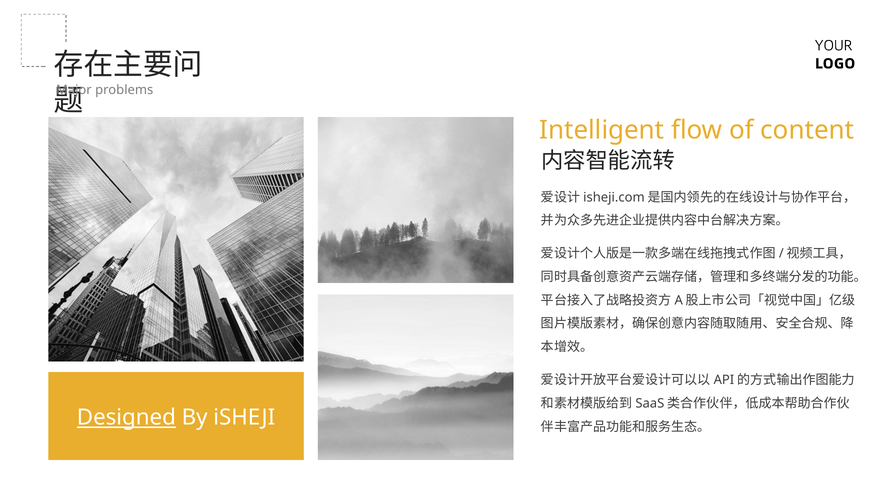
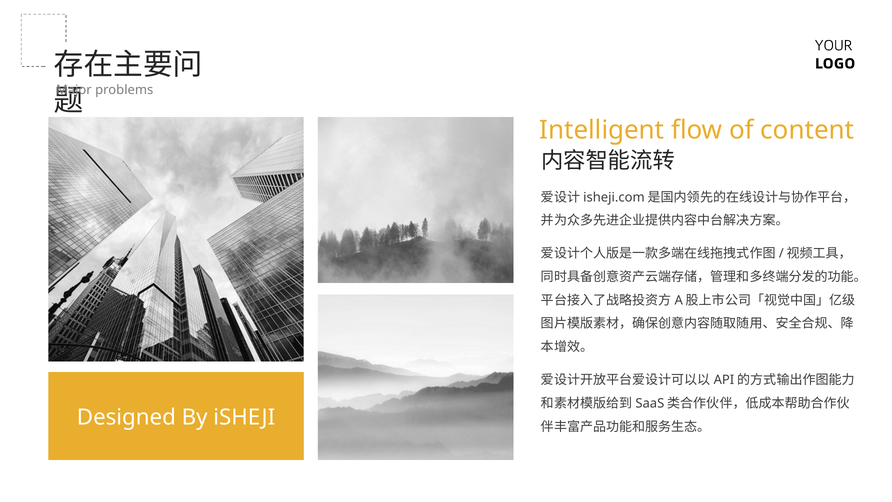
Designed underline: present -> none (126, 417)
